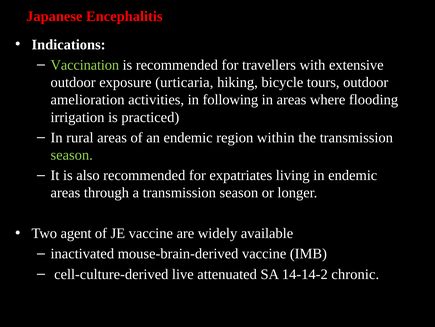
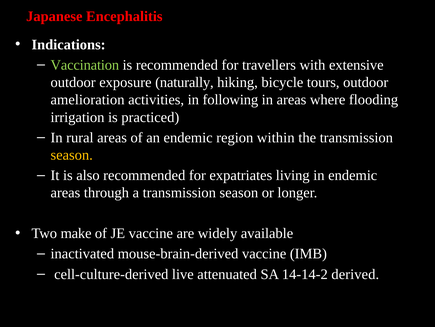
urticaria: urticaria -> naturally (184, 82)
season colour: light green -> yellow (72, 155)
agent: agent -> make (76, 233)
chronic: chronic -> derived (355, 274)
